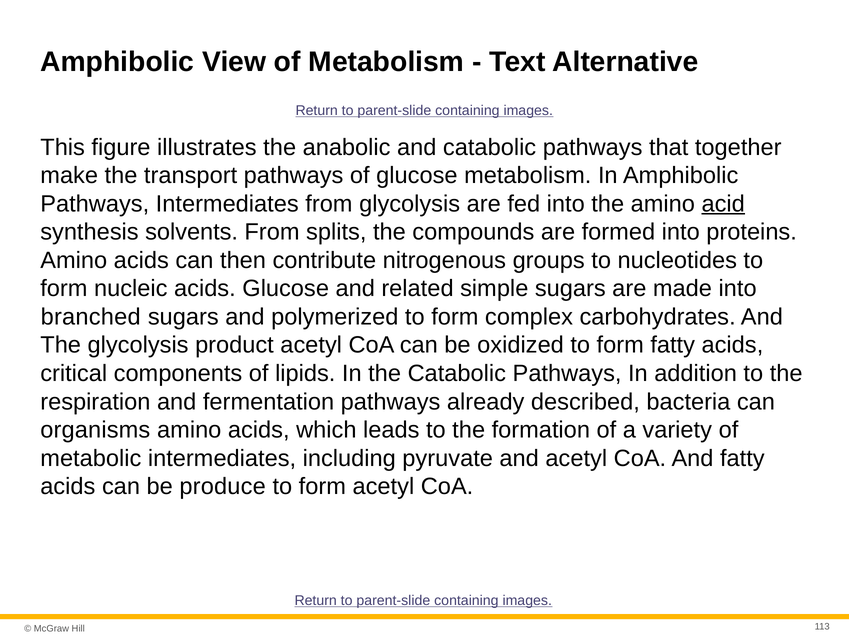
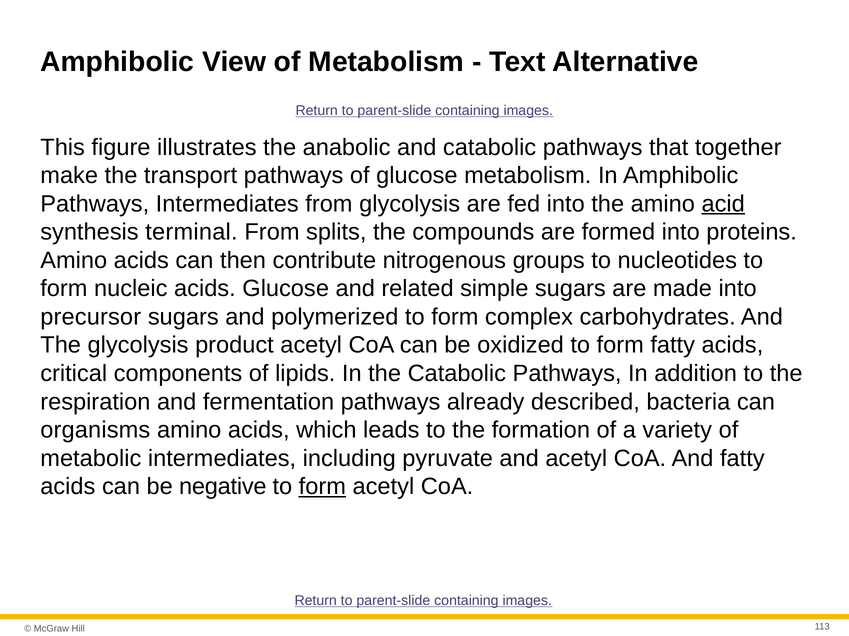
solvents: solvents -> terminal (191, 232)
branched: branched -> precursor (91, 317)
produce: produce -> negative (223, 487)
form underline: none -> present (322, 487)
